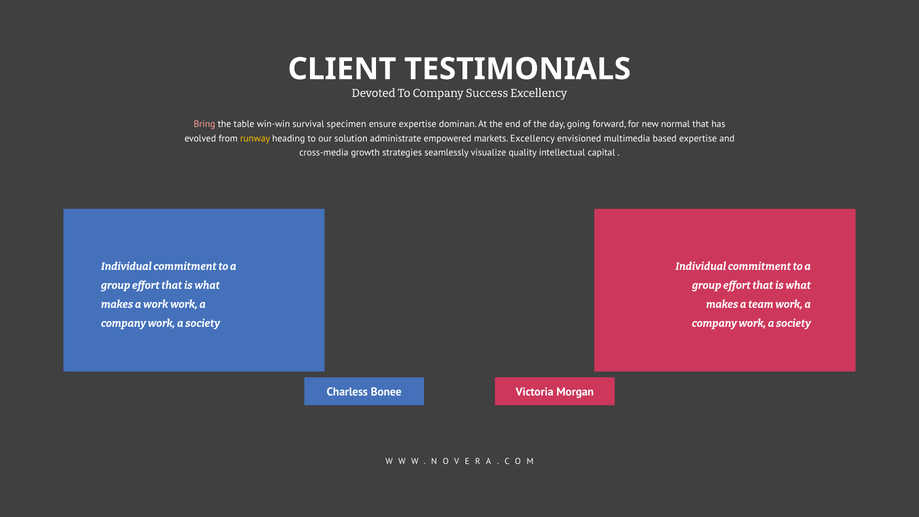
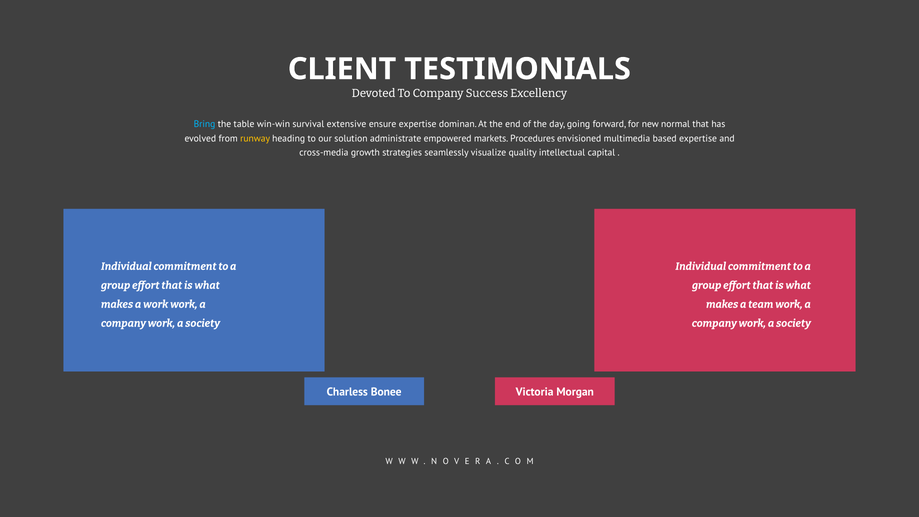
Bring colour: pink -> light blue (204, 124)
specimen: specimen -> extensive (347, 124)
markets Excellency: Excellency -> Procedures (533, 138)
